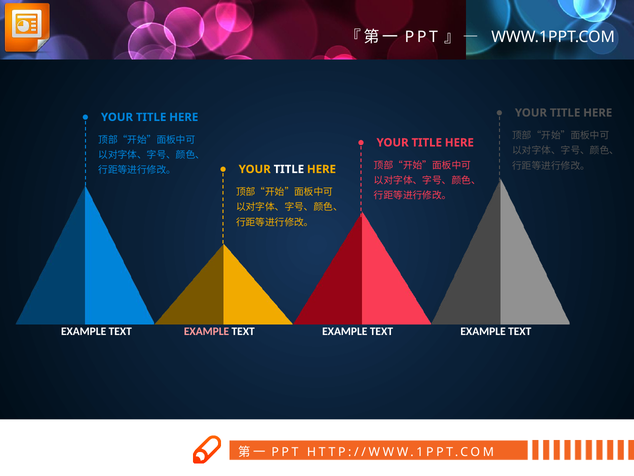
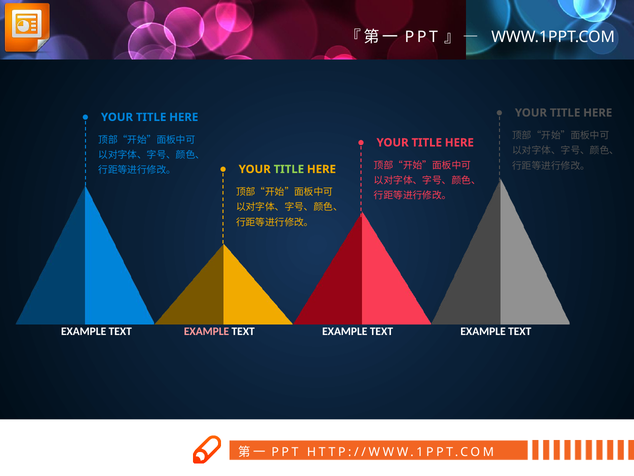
TITLE colour: white -> light green (289, 169)
